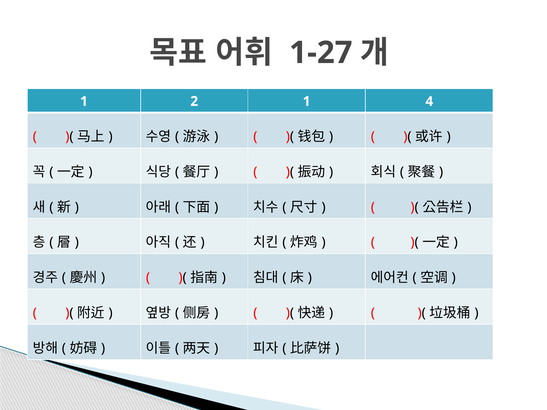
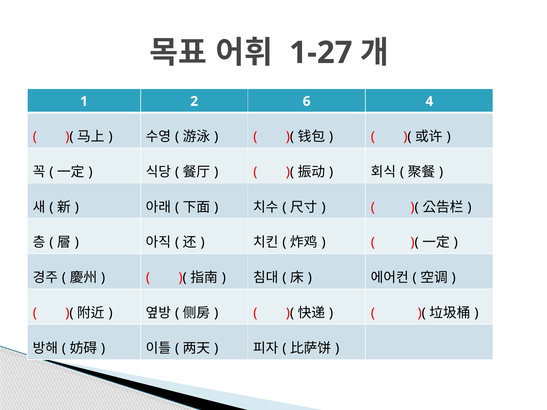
2 1: 1 -> 6 (307, 101)
